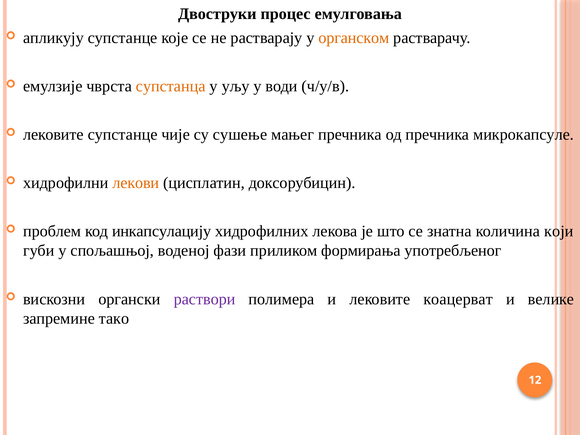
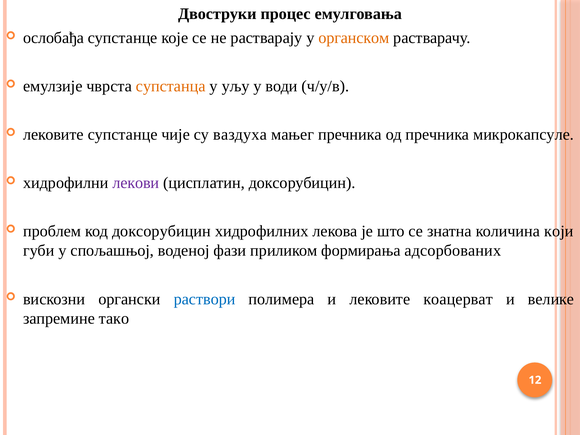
апликују: апликују -> ослобађа (53, 38)
сушење: сушење -> ваздуха (240, 135)
лекови colour: orange -> purple (136, 183)
код инкапсулацију: инкапсулацију -> доксорубицин (161, 231)
употребљеног: употребљеног -> адсорбованих (453, 251)
раствори colour: purple -> blue (205, 299)
